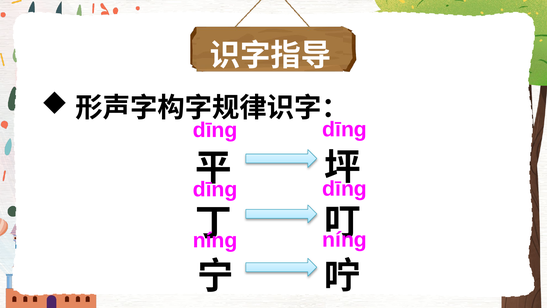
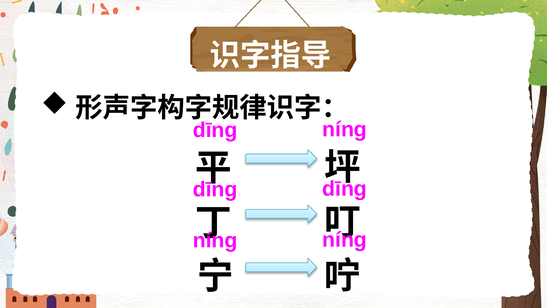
dīnɡ: dīnɡ -> nínɡ (345, 129)
